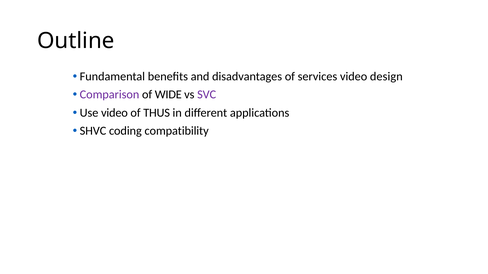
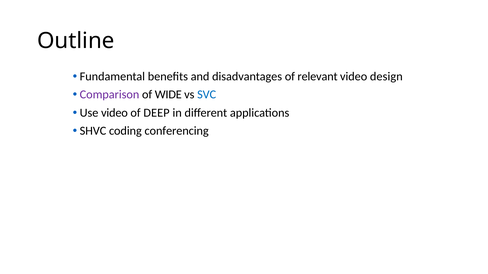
services: services -> relevant (318, 77)
SVC colour: purple -> blue (207, 95)
THUS: THUS -> DEEP (157, 113)
compatibility: compatibility -> conferencing (177, 131)
